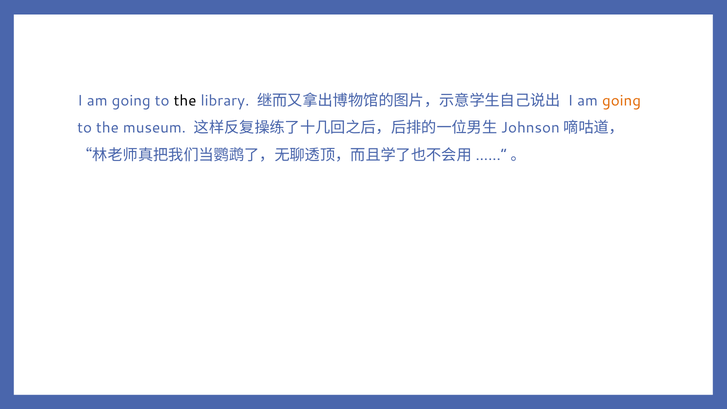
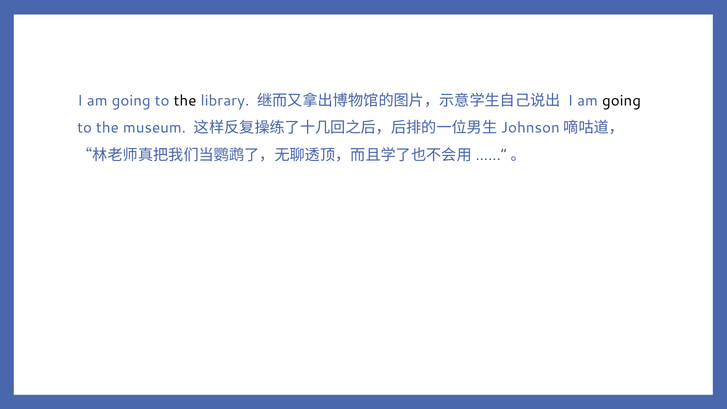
going colour: orange -> black (622, 101)
